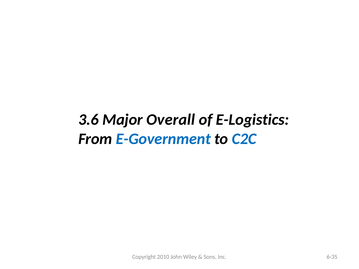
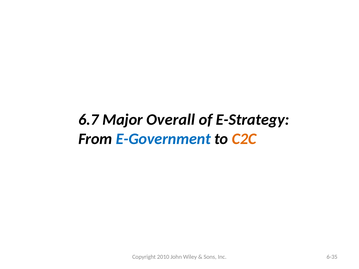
3.6: 3.6 -> 6.7 (89, 120)
E-Logistics: E-Logistics -> E-Strategy (253, 120)
C2C colour: blue -> orange (244, 139)
